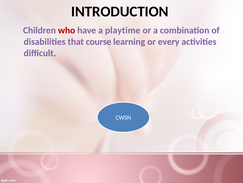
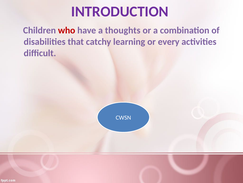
INTRODUCTION colour: black -> purple (120, 11)
playtime: playtime -> thoughts (123, 30)
course: course -> catchy (99, 42)
